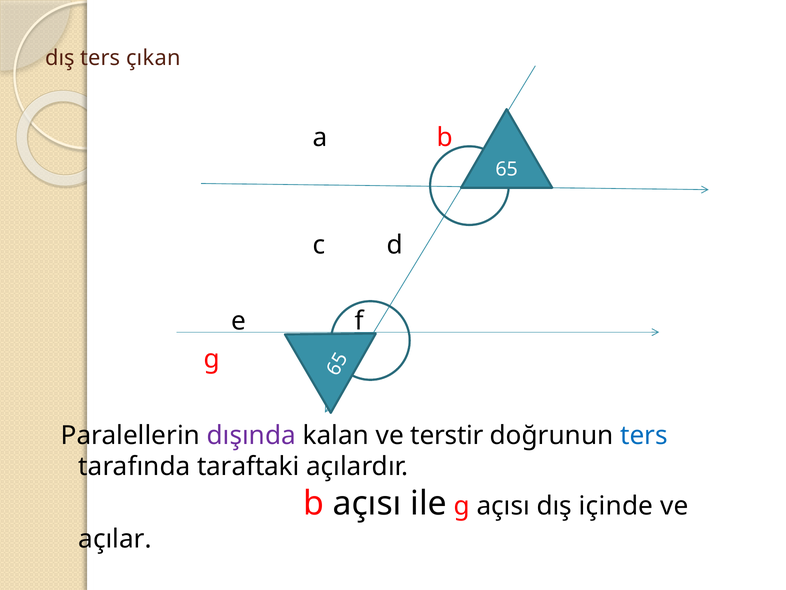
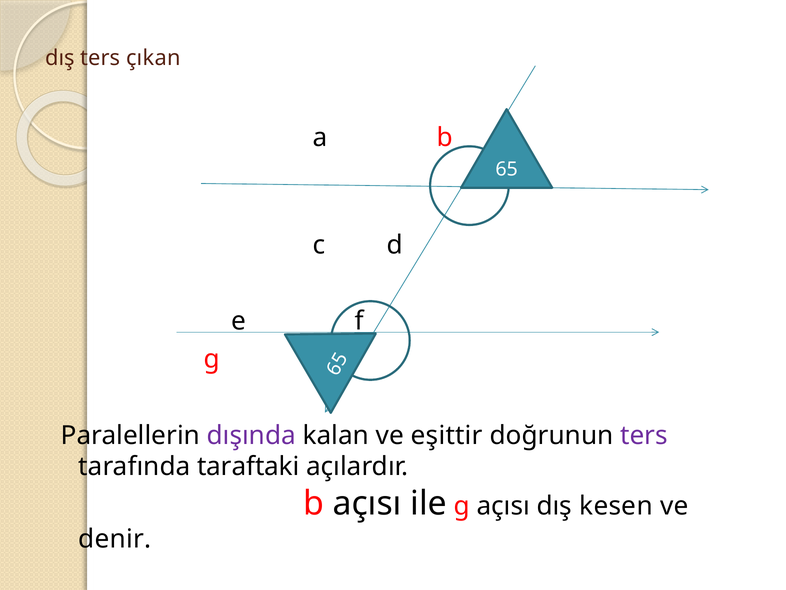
terstir: terstir -> eşittir (447, 435)
ters colour: blue -> purple (644, 435)
içinde: içinde -> kesen (616, 505)
açılar: açılar -> denir (115, 538)
